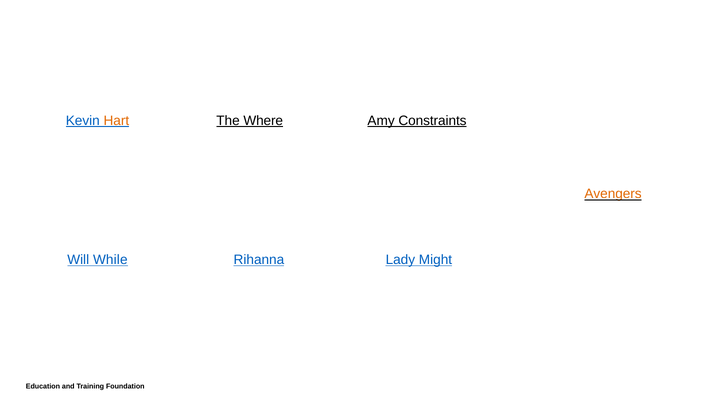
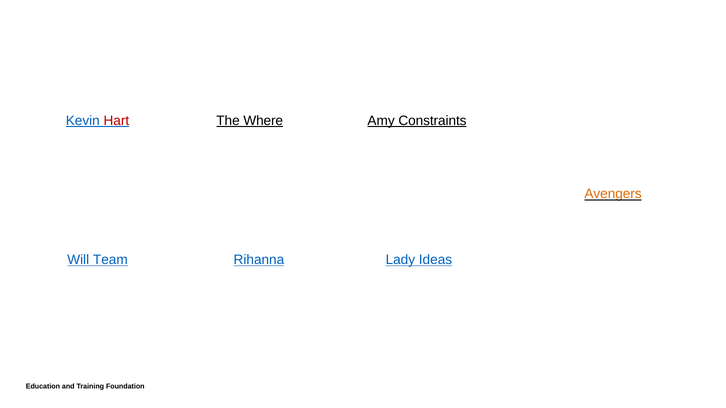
Hart colour: orange -> red (116, 121)
While: While -> Team (110, 260)
Might: Might -> Ideas (435, 260)
